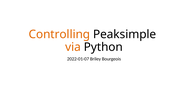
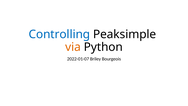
Controlling colour: orange -> blue (59, 34)
